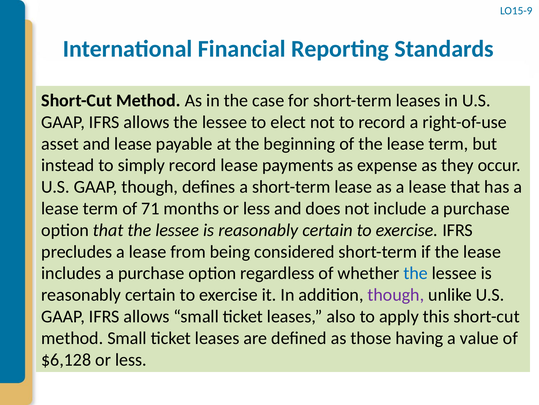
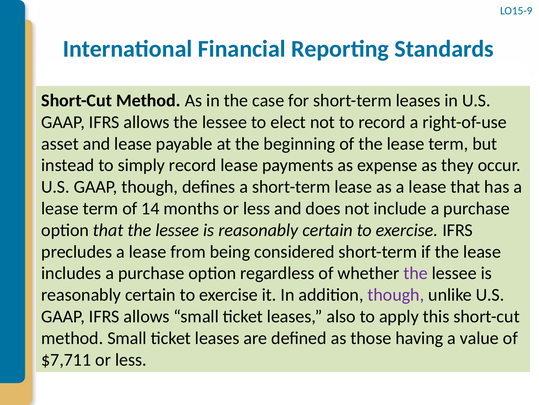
71: 71 -> 14 (150, 208)
the colour: blue -> purple (416, 273)
$6,128: $6,128 -> $7,711 (66, 359)
